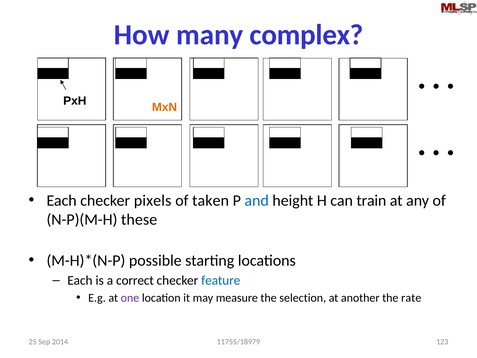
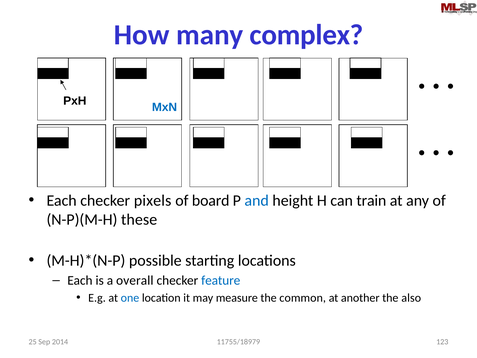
MxN colour: orange -> blue (165, 107)
taken: taken -> board (211, 200)
correct: correct -> overall (135, 280)
one colour: purple -> blue (130, 298)
selection: selection -> common (303, 298)
rate: rate -> also (411, 298)
